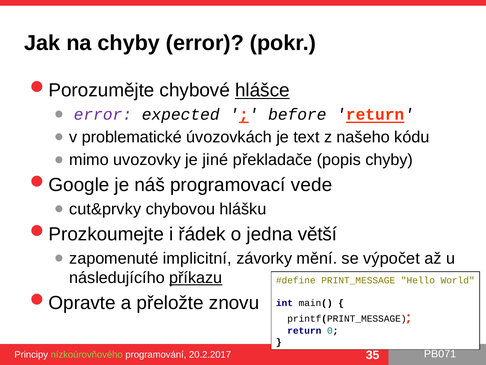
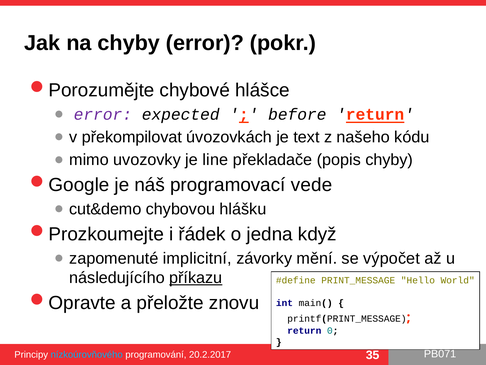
hlášce underline: present -> none (262, 90)
problematické: problematické -> překompilovat (132, 137)
jiné: jiné -> line (215, 160)
cut&prvky: cut&prvky -> cut&demo (105, 209)
větší: větší -> když (317, 234)
nízkoúrovňového colour: light green -> light blue (87, 354)
